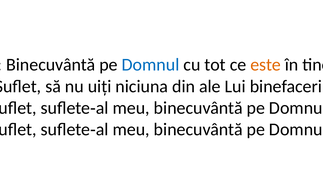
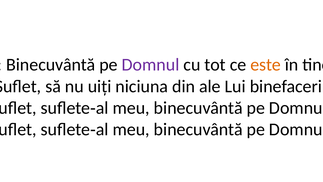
Domnul colour: blue -> purple (151, 65)
